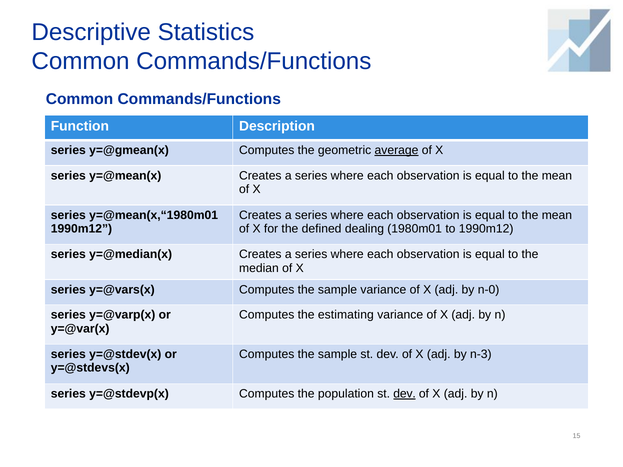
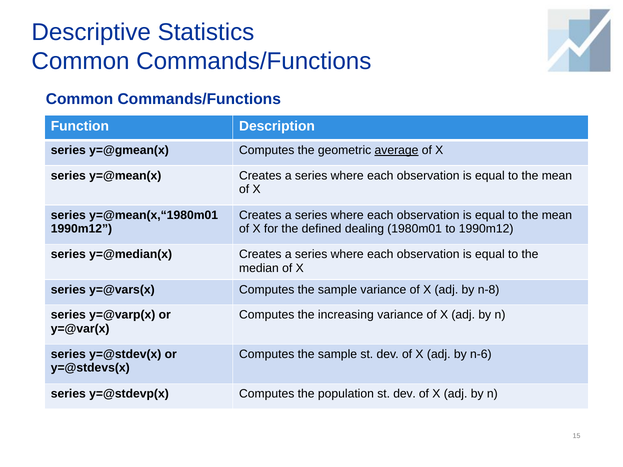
n-0: n-0 -> n-8 (489, 290)
estimating: estimating -> increasing (346, 315)
n-3: n-3 -> n-6 (481, 355)
dev underline: present -> none (405, 394)
